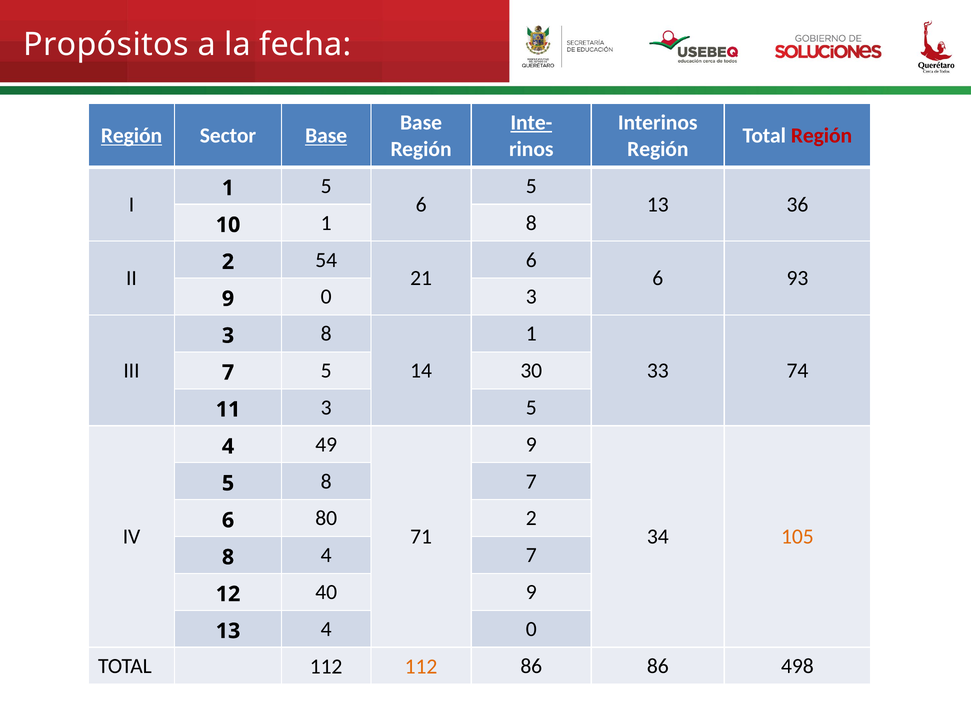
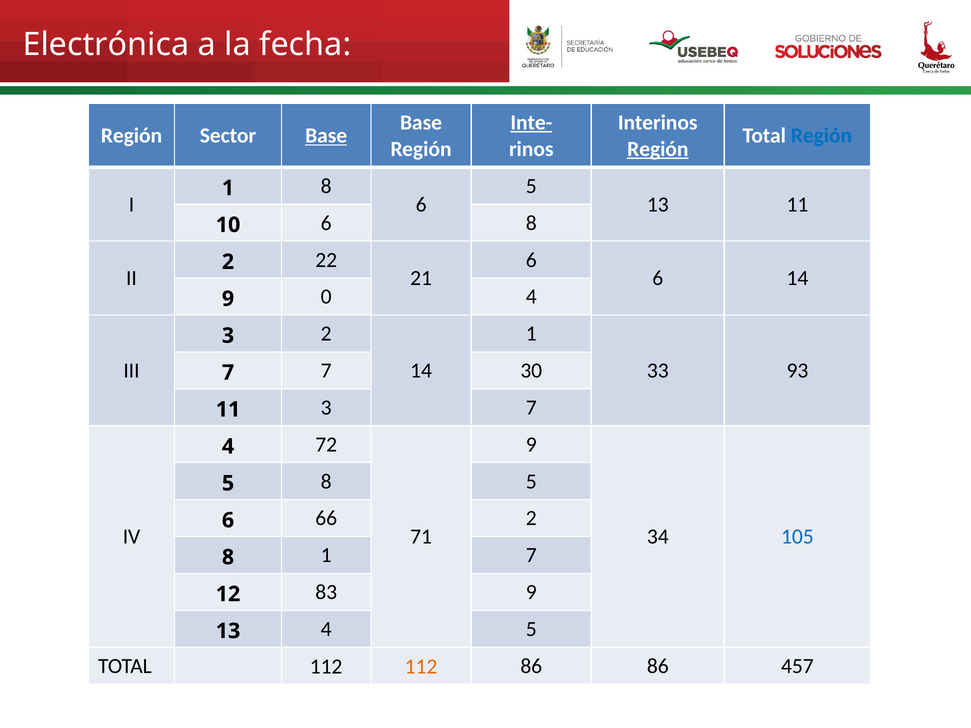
Propósitos: Propósitos -> Electrónica (106, 45)
Región underline: present -> none (131, 136)
Región colour: red -> blue (822, 136)
Región underline: none -> present (658, 149)
1 5: 5 -> 8 (326, 186)
13 36: 36 -> 11 (797, 205)
10 1: 1 -> 6 (326, 223)
54: 54 -> 22 (326, 260)
6 93: 93 -> 14 (797, 278)
0 3: 3 -> 4 (531, 297)
3 8: 8 -> 2 (326, 334)
74: 74 -> 93 (797, 371)
7 5: 5 -> 7 (326, 371)
3 5: 5 -> 7 (531, 408)
49: 49 -> 72 (326, 445)
8 7: 7 -> 5 (531, 482)
80: 80 -> 66 (326, 518)
105 colour: orange -> blue (797, 537)
8 4: 4 -> 1 (326, 555)
40: 40 -> 83 (326, 592)
4 0: 0 -> 5 (531, 629)
498: 498 -> 457 (797, 666)
